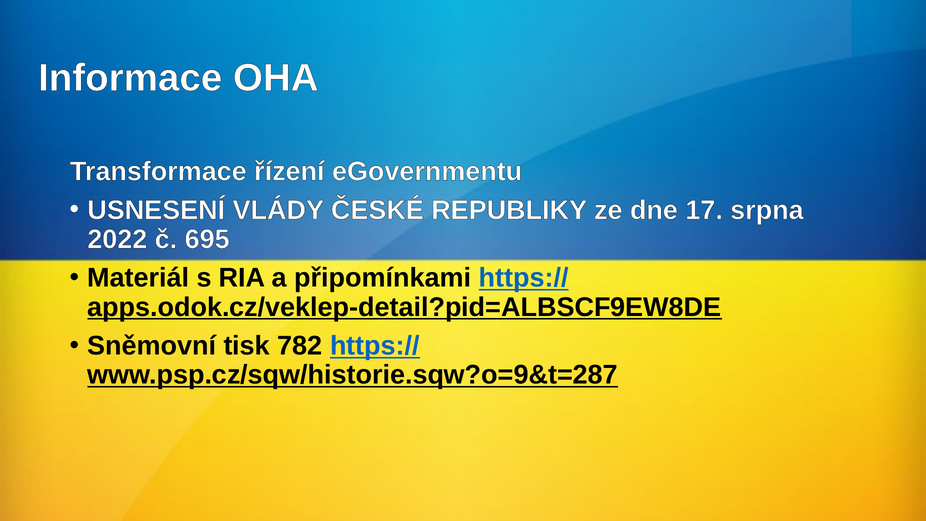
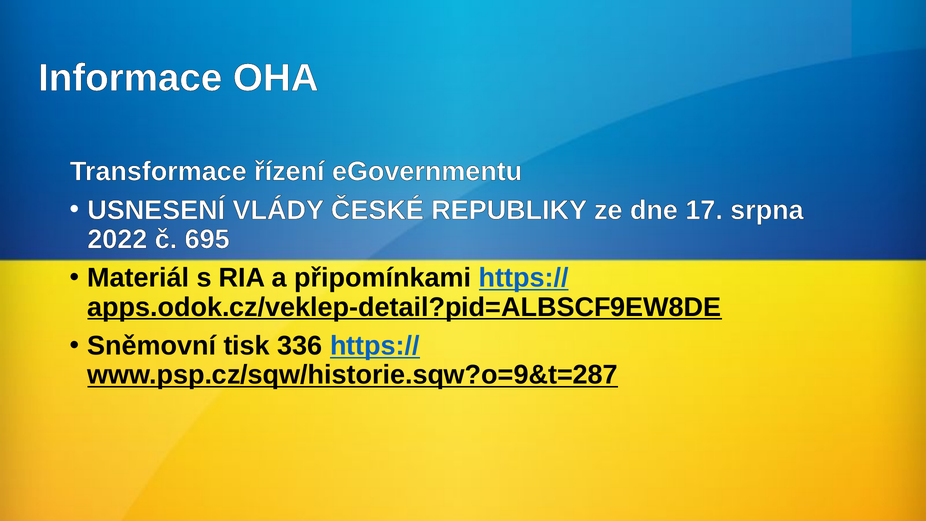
782: 782 -> 336 (300, 346)
